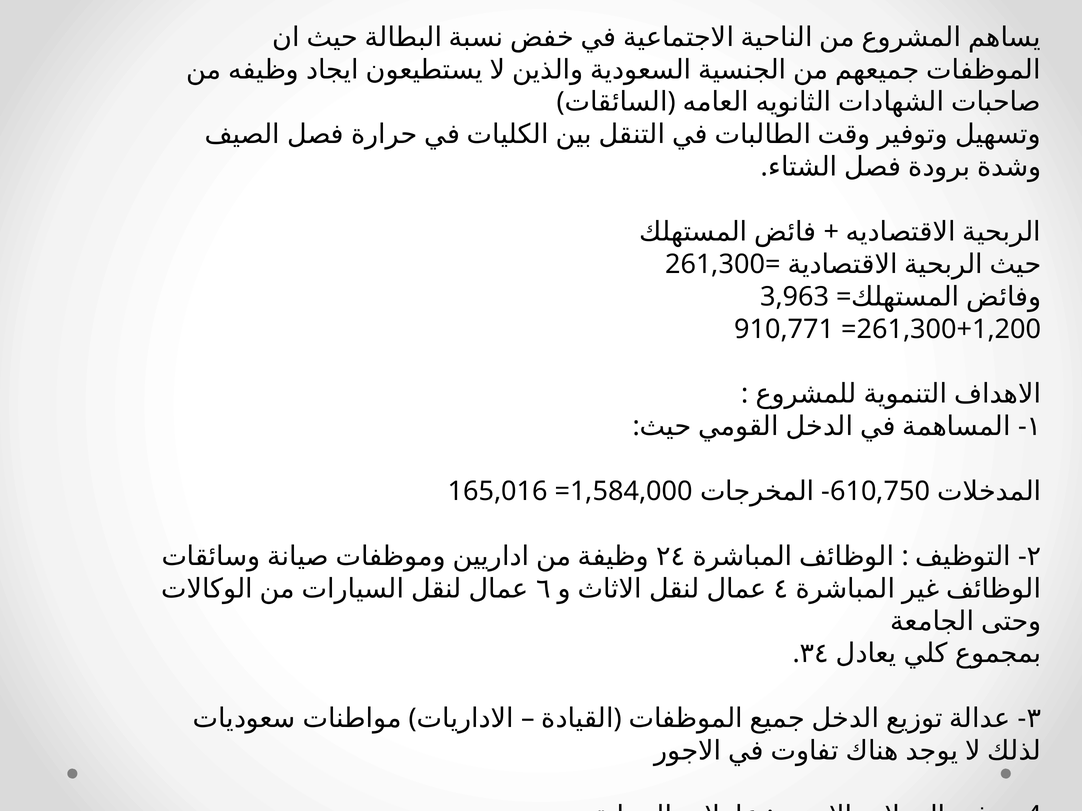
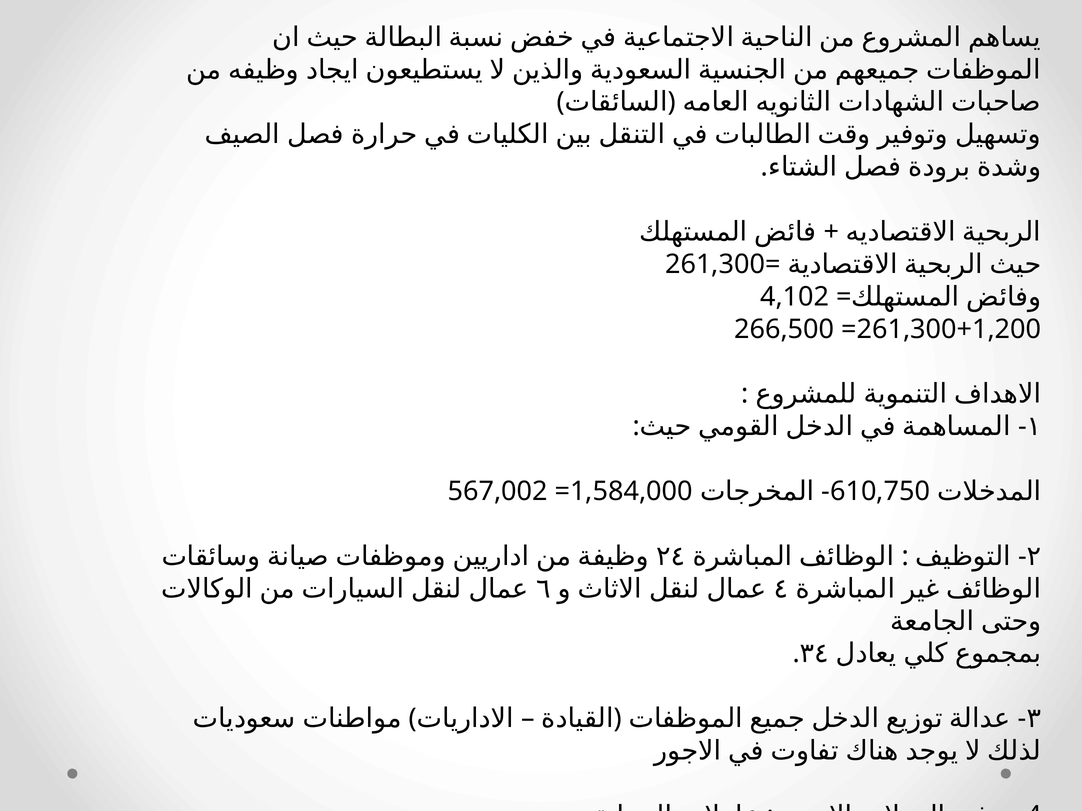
3,963: 3,963 -> 4,102 (795, 297)
910,771: 910,771 -> 266,500 (784, 329)
165,016: 165,016 -> 567,002 (498, 492)
